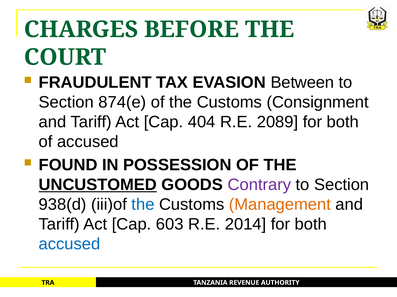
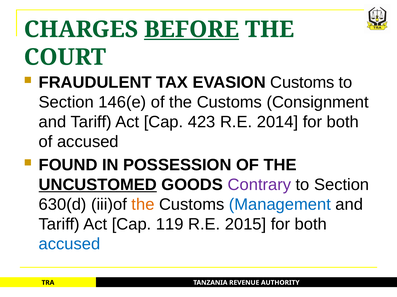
BEFORE underline: none -> present (192, 30)
EVASION Between: Between -> Customs (302, 83)
874(e: 874(e -> 146(e (122, 102)
404: 404 -> 423 (202, 122)
2089: 2089 -> 2014 (277, 122)
938(d: 938(d -> 630(d (63, 205)
the colour: blue -> orange (143, 205)
Management colour: orange -> blue (280, 205)
603: 603 -> 119 (170, 225)
2014: 2014 -> 2015 (246, 225)
